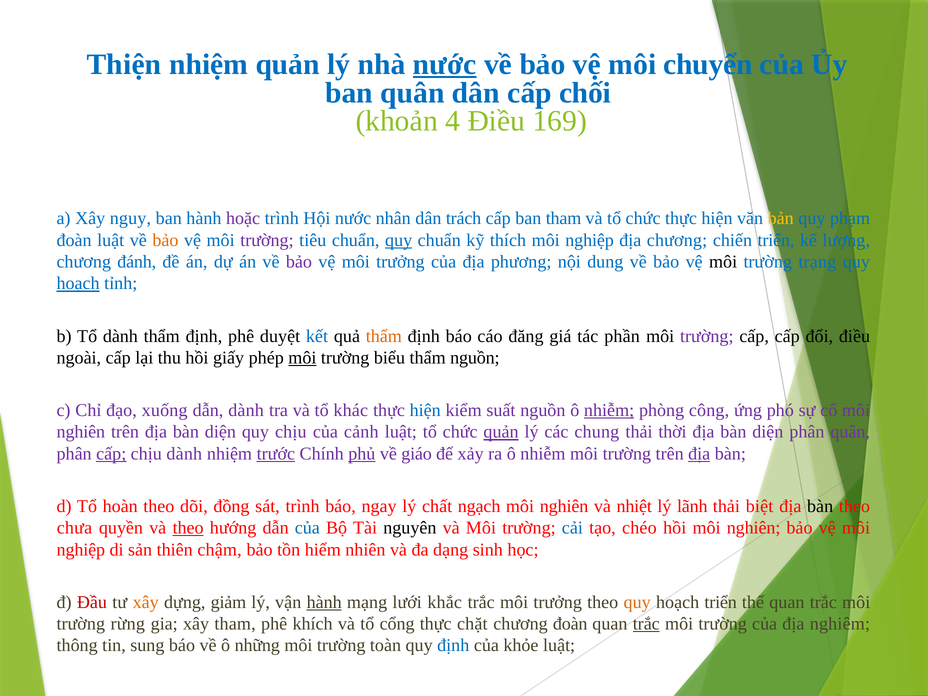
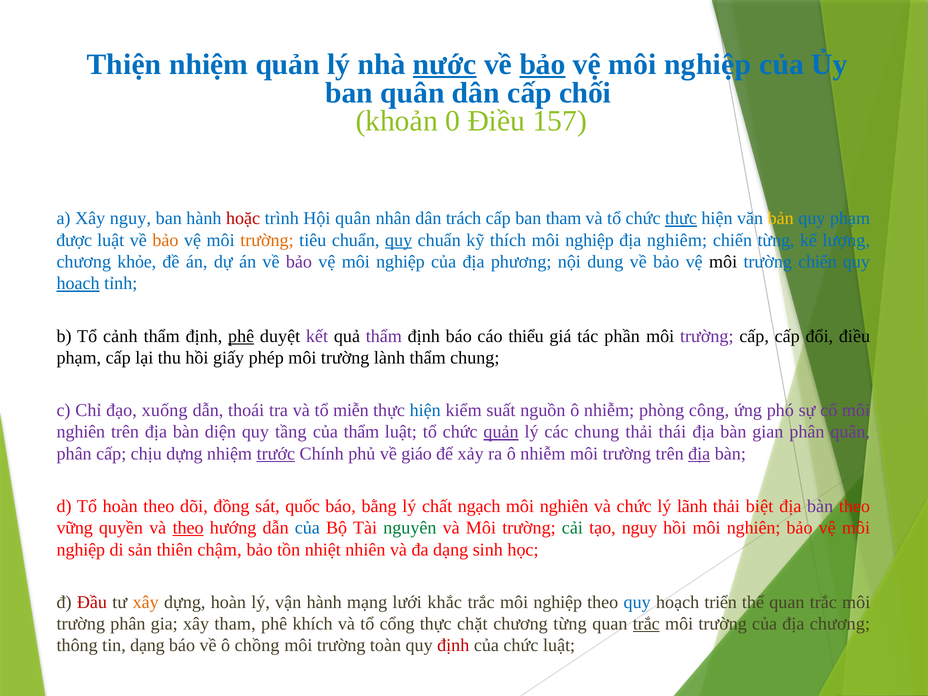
bảo underline: none -> present (543, 64)
chuyển: chuyển -> nghiệp (708, 64)
4: 4 -> 0 (453, 121)
169: 169 -> 157 (560, 121)
hoặc colour: purple -> red (243, 219)
Hội nước: nước -> quân (353, 219)
thực underline: none -> present (681, 219)
đoàn: đoàn -> được (74, 240)
trường colour: purple -> orange (267, 240)
địa chương: chương -> nghiêm (677, 240)
chiến triển: triển -> từng (776, 240)
đánh: đánh -> khỏe (137, 262)
trưởng: trưởng -> nghiệp (400, 262)
trường trạng: trạng -> chiến (818, 262)
Tổ dành: dành -> cảnh (120, 336)
phê underline: none -> present (241, 336)
kết colour: blue -> purple (317, 336)
thẩm colour: orange -> purple (384, 336)
đăng: đăng -> thiểu (526, 336)
ngoài: ngoài -> phạm (79, 358)
môi underline: present -> none (302, 358)
biểu: biểu -> lành (389, 358)
thẩm nguồn: nguồn -> chung (475, 358)
dẫn dành: dành -> thoái (246, 410)
khác: khác -> miễn (351, 410)
nhiễm underline: present -> none (609, 410)
quy chịu: chịu -> tầng (291, 432)
của cảnh: cảnh -> thẩm (361, 432)
thời: thời -> thái (672, 432)
diện: diện -> gian (768, 432)
cấp underline: present -> none (111, 454)
chịu dành: dành -> dựng (184, 454)
phủ underline: present -> none (362, 454)
sát trình: trình -> quốc (303, 506)
ngay: ngay -> bằng (379, 506)
và nhiệt: nhiệt -> chức (634, 506)
bàn colour: black -> purple (820, 506)
chưa: chưa -> vững (75, 528)
nguyên colour: black -> green (410, 528)
cải colour: blue -> green (572, 528)
tạo chéo: chéo -> nguy (640, 528)
hiểm: hiểm -> nhiệt (323, 550)
dựng giảm: giảm -> hoàn (228, 602)
hành underline: present -> none (324, 602)
trắc môi trưởng: trưởng -> nghiệp (558, 602)
quy colour: orange -> blue (637, 602)
trường rừng: rừng -> phân (128, 624)
chương đoàn: đoàn -> từng (570, 624)
địa nghiêm: nghiêm -> chương (840, 624)
tin sung: sung -> dạng (147, 645)
những: những -> chồng (257, 645)
định colour: blue -> red (453, 645)
của khỏe: khỏe -> chức (521, 645)
